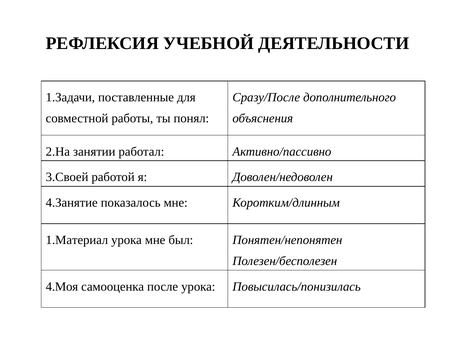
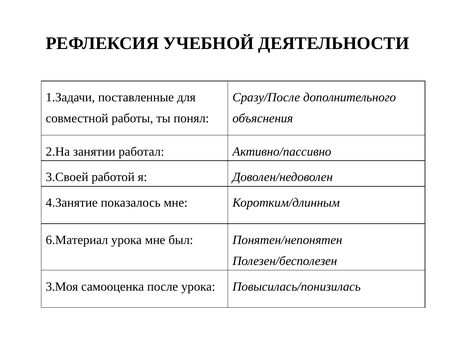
1.Материал: 1.Материал -> 6.Материал (77, 240)
4.Моя: 4.Моя -> 3.Моя (62, 287)
